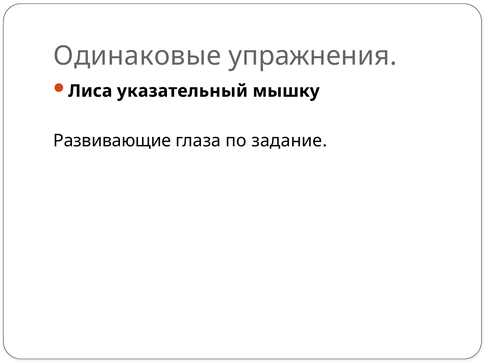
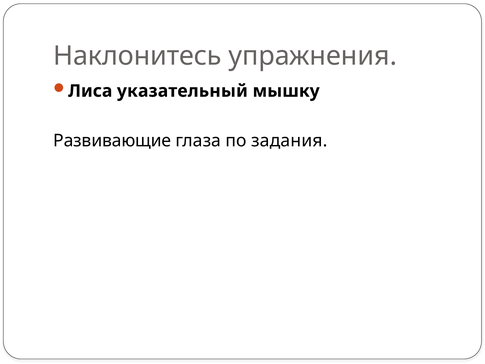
Одинаковые: Одинаковые -> Наклонитесь (137, 56)
задание: задание -> задания (289, 141)
